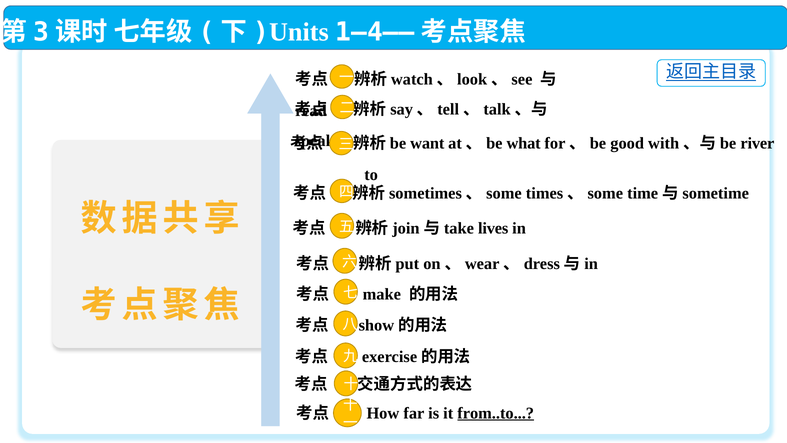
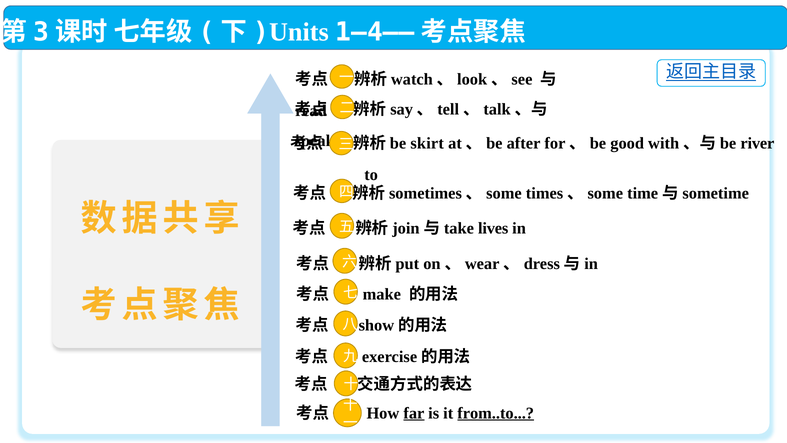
want: want -> skirt (427, 143)
what: what -> after (524, 143)
far underline: none -> present (414, 413)
